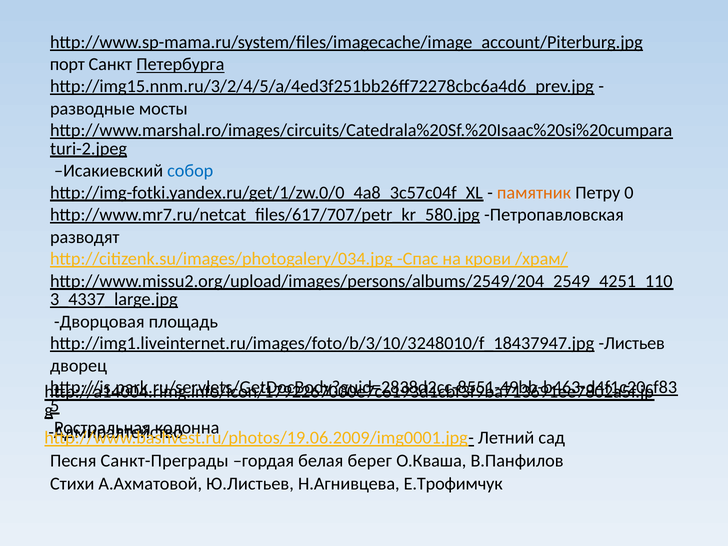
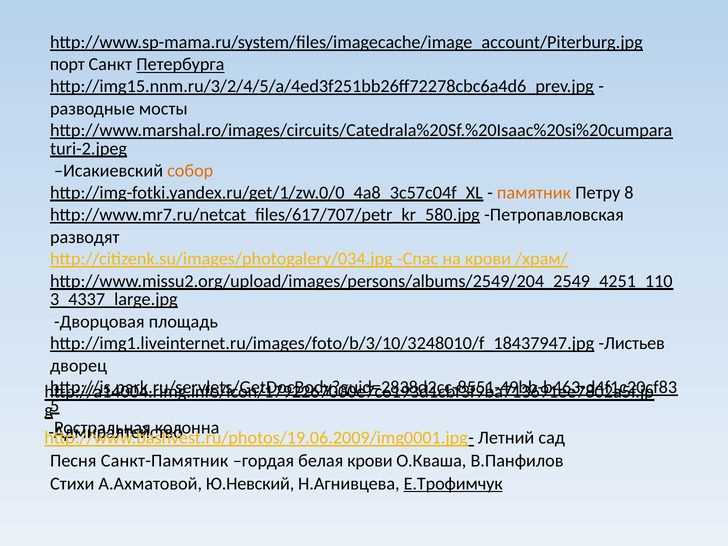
собор colour: blue -> orange (190, 171)
0: 0 -> 8 (629, 193)
Санкт-Преграды: Санкт-Преграды -> Санкт-Памятник (165, 461)
белая берег: берег -> крови (370, 461)
Ю.Листьев: Ю.Листьев -> Ю.Невский (250, 484)
Е.Трофимчук underline: none -> present (453, 484)
